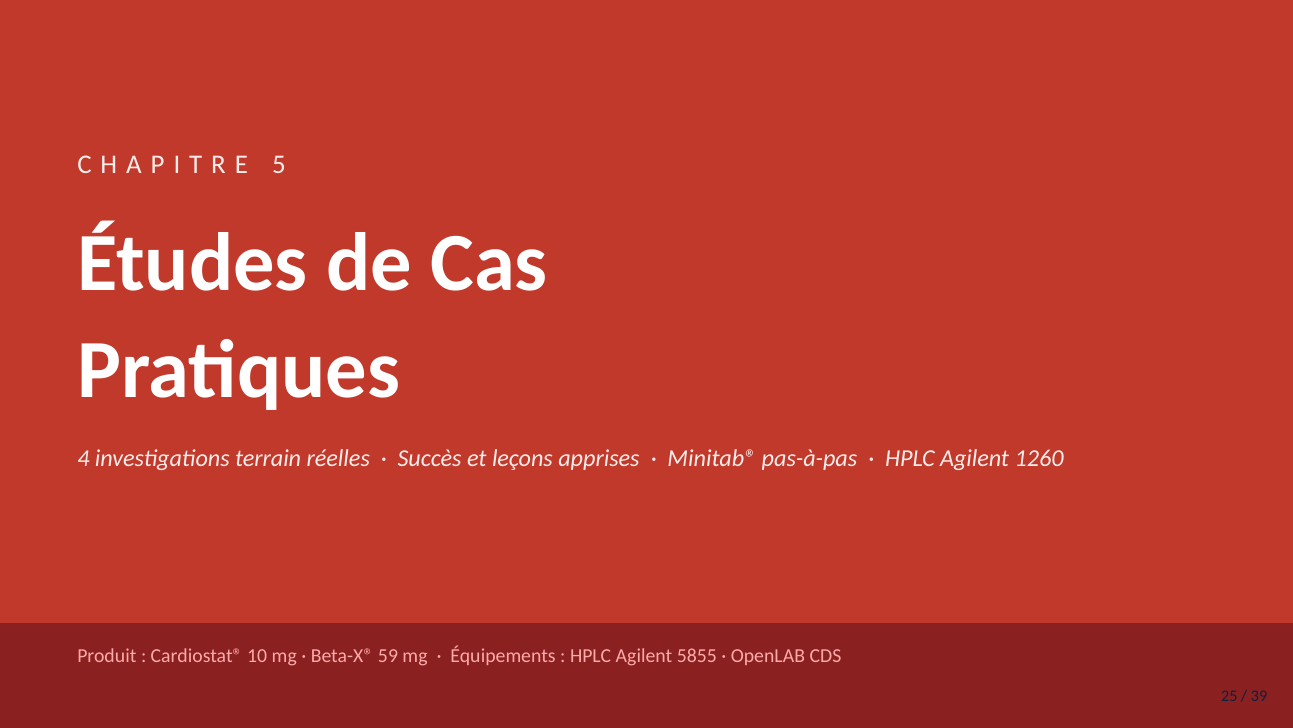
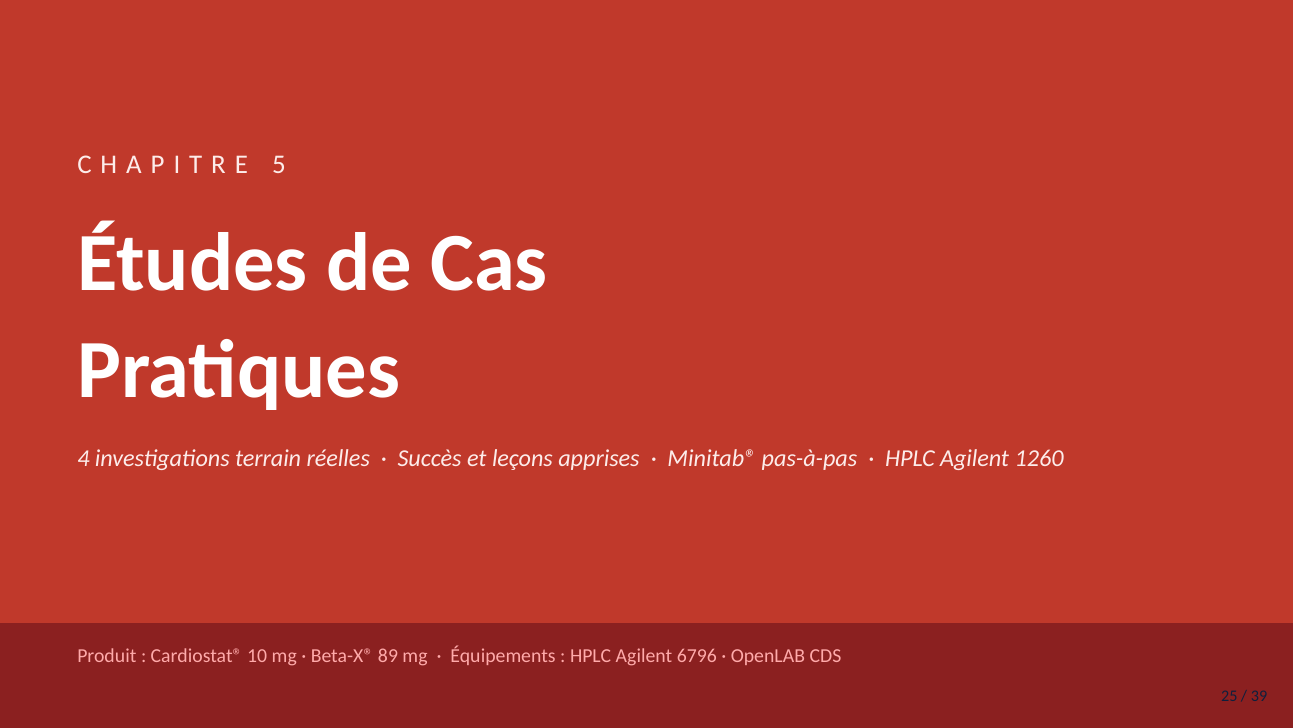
59: 59 -> 89 (388, 656)
5855: 5855 -> 6796 (697, 656)
